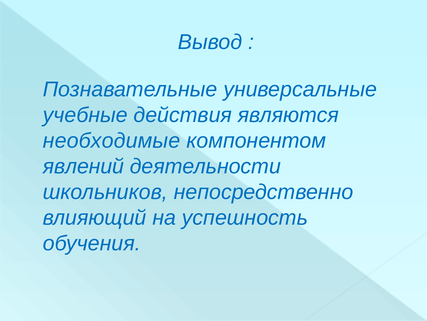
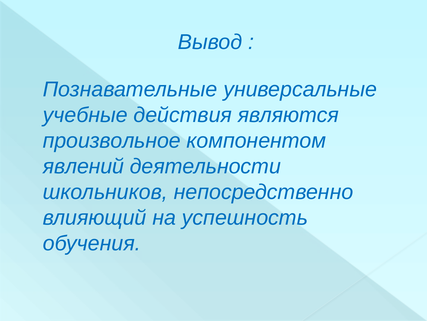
необходимые: необходимые -> произвольное (112, 140)
